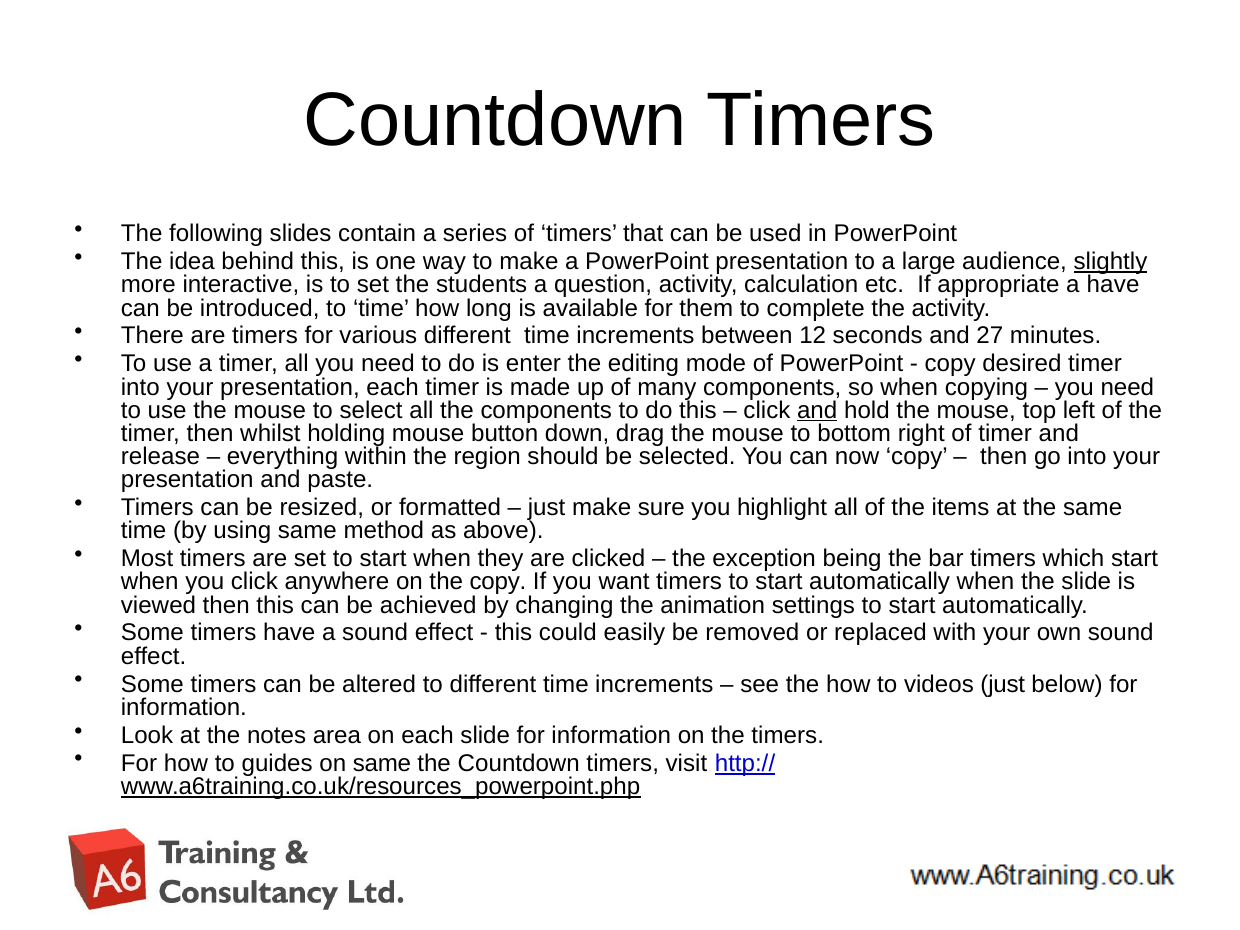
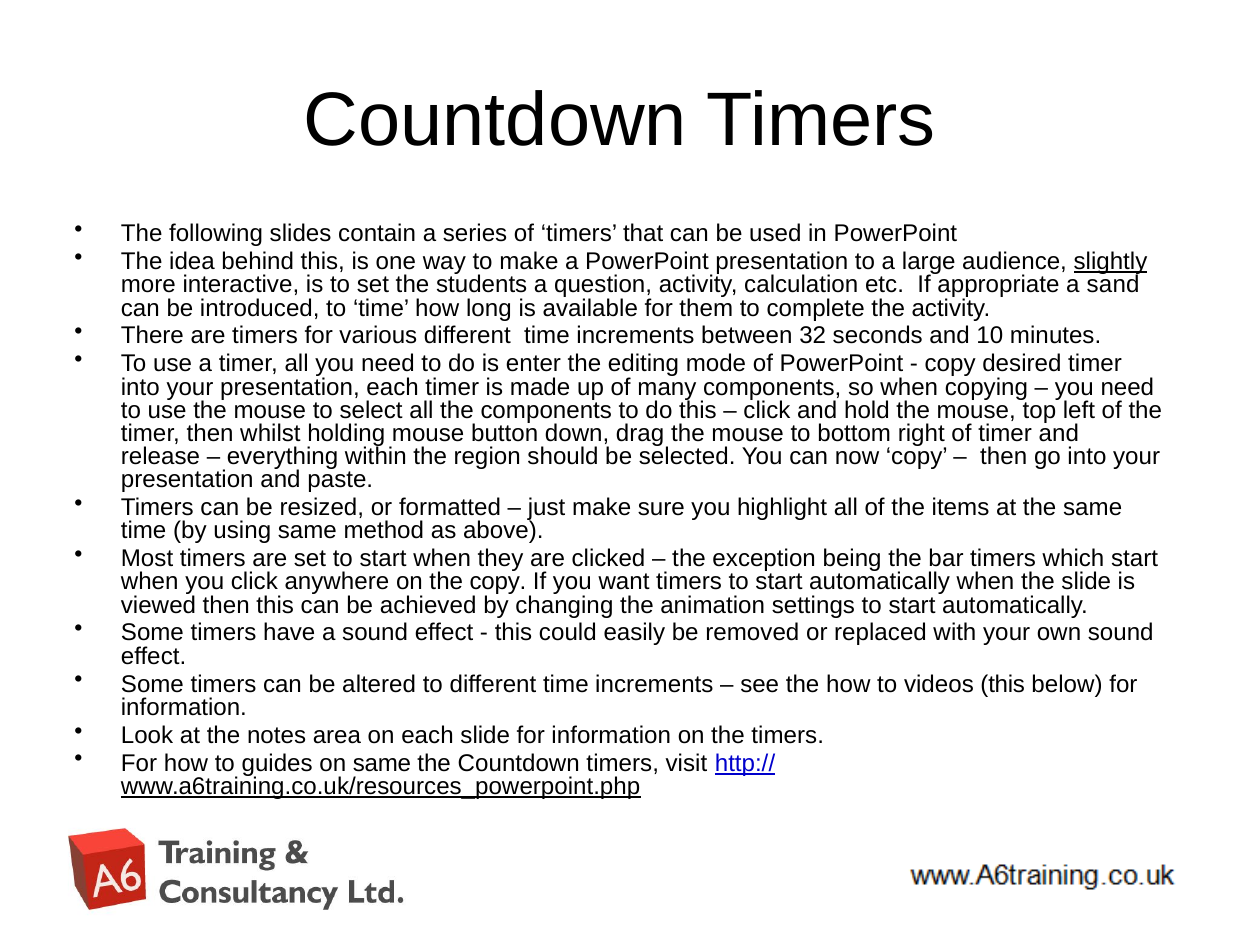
a have: have -> sand (1113, 285)
12: 12 -> 32 (813, 336)
27: 27 -> 10 (990, 336)
and underline: present -> none (817, 410)
videos just: just -> this (1003, 684)
